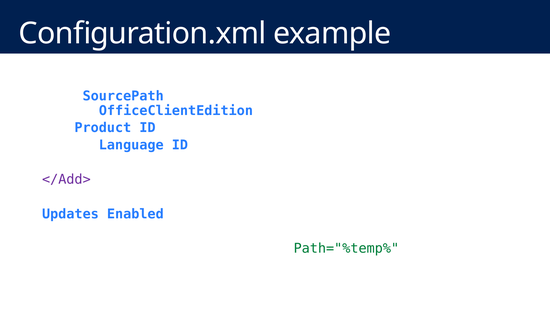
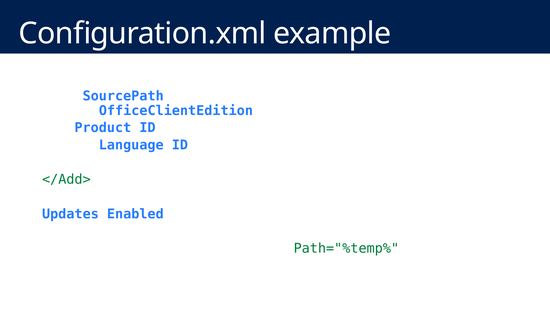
</Add> colour: purple -> green (66, 180)
